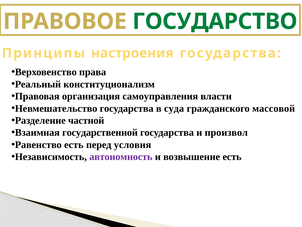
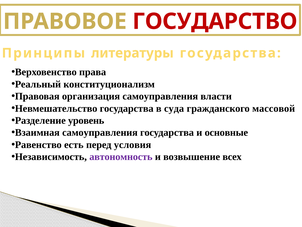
ГОСУДАРСТВО colour: green -> red (215, 21)
настроения: настроения -> литературы (132, 53)
частной: частной -> уровень (86, 120)
Взаимная государственной: государственной -> самоуправления (100, 132)
произвол: произвол -> основные (226, 132)
возвышение есть: есть -> всех (232, 157)
